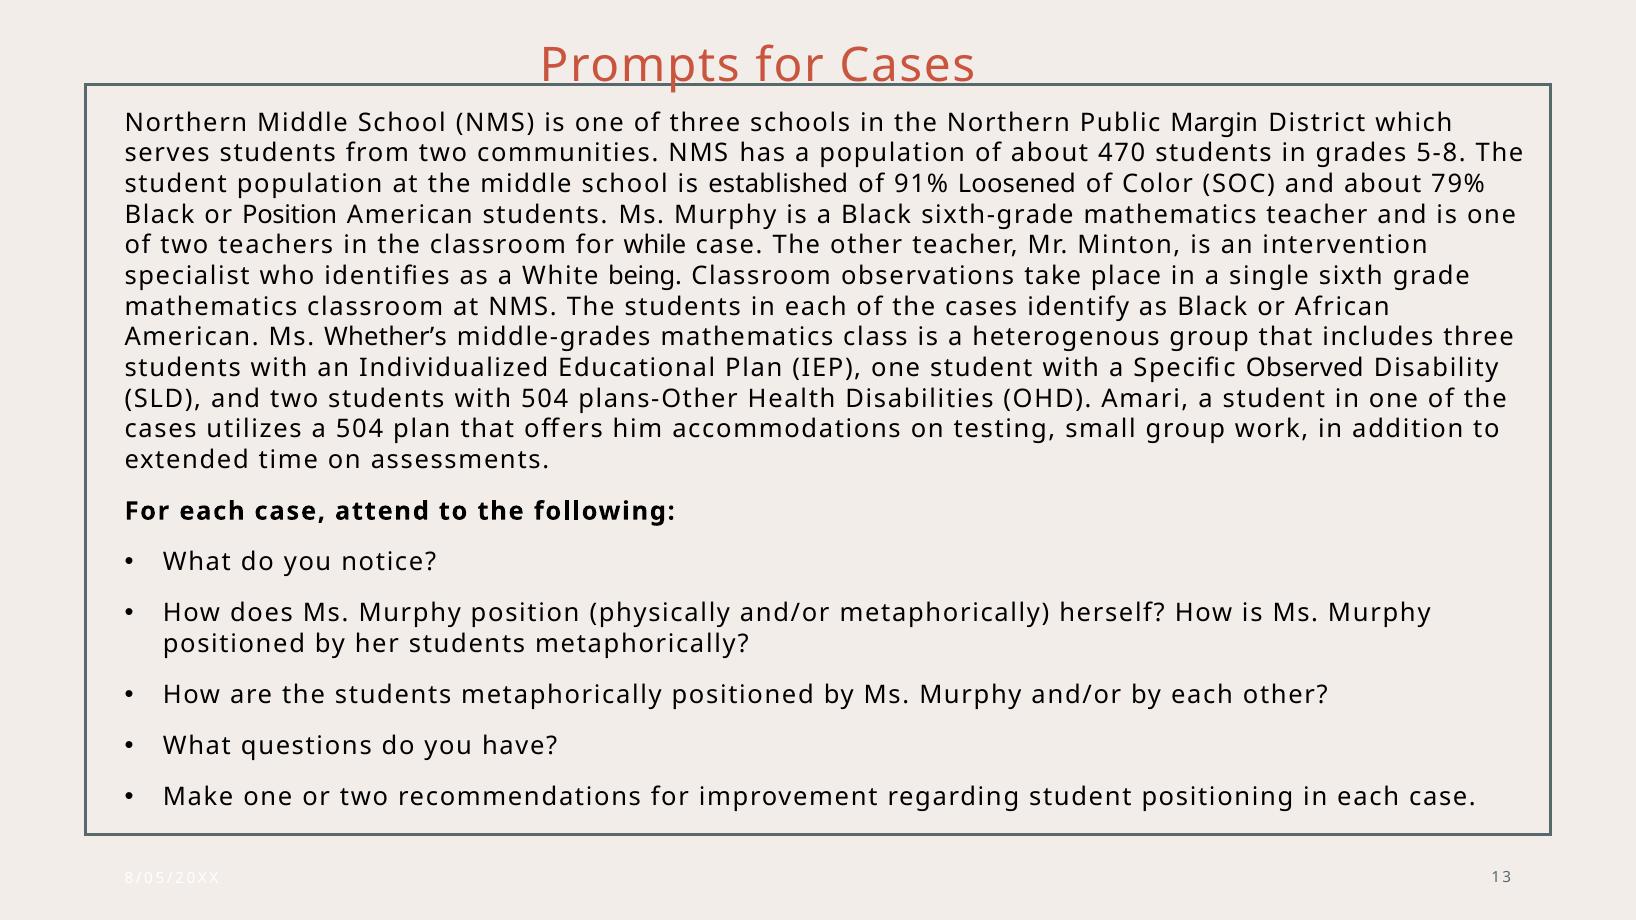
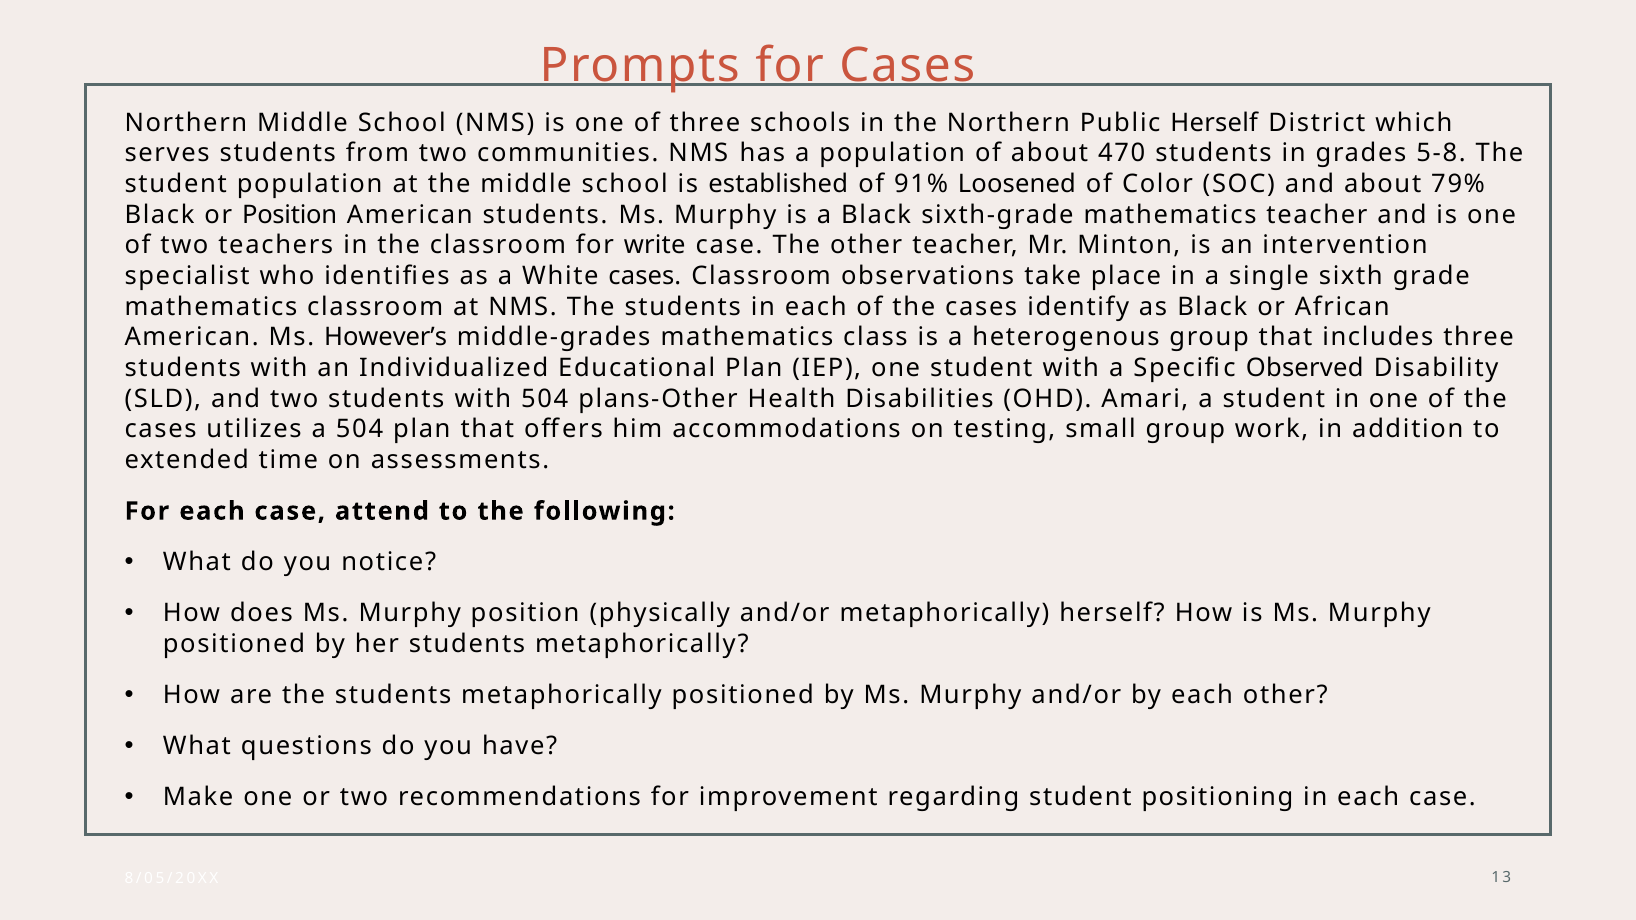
Public Margin: Margin -> Herself (1214, 123)
while: while -> write (655, 246)
White being: being -> cases (645, 276)
Whether’s: Whether’s -> However’s (386, 338)
